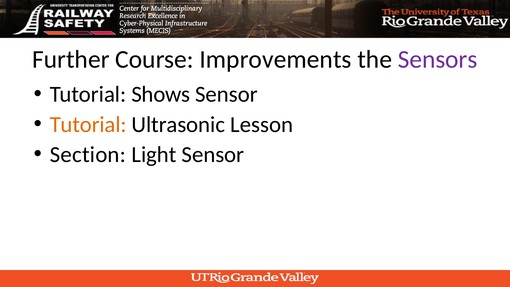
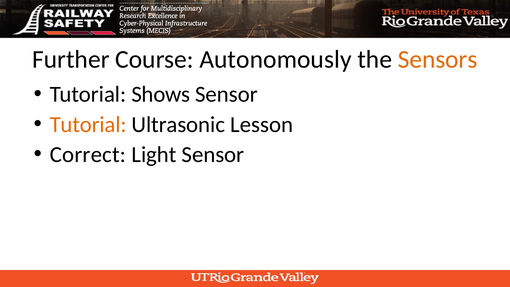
Improvements: Improvements -> Autonomously (275, 59)
Sensors colour: purple -> orange (438, 59)
Section: Section -> Correct (88, 154)
